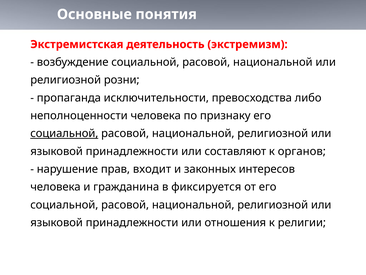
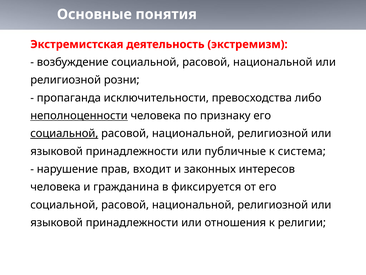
неполноценности underline: none -> present (79, 115)
составляют: составляют -> публичные (235, 151)
органов: органов -> система (302, 151)
